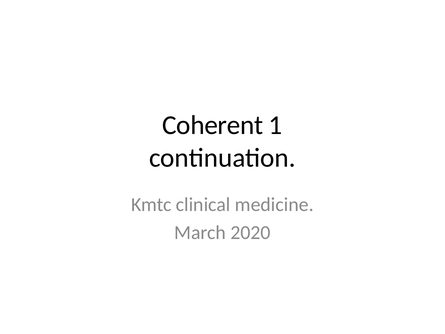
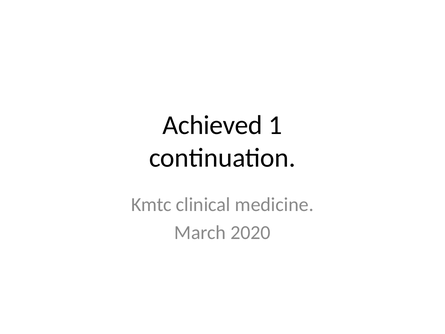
Coherent: Coherent -> Achieved (213, 125)
